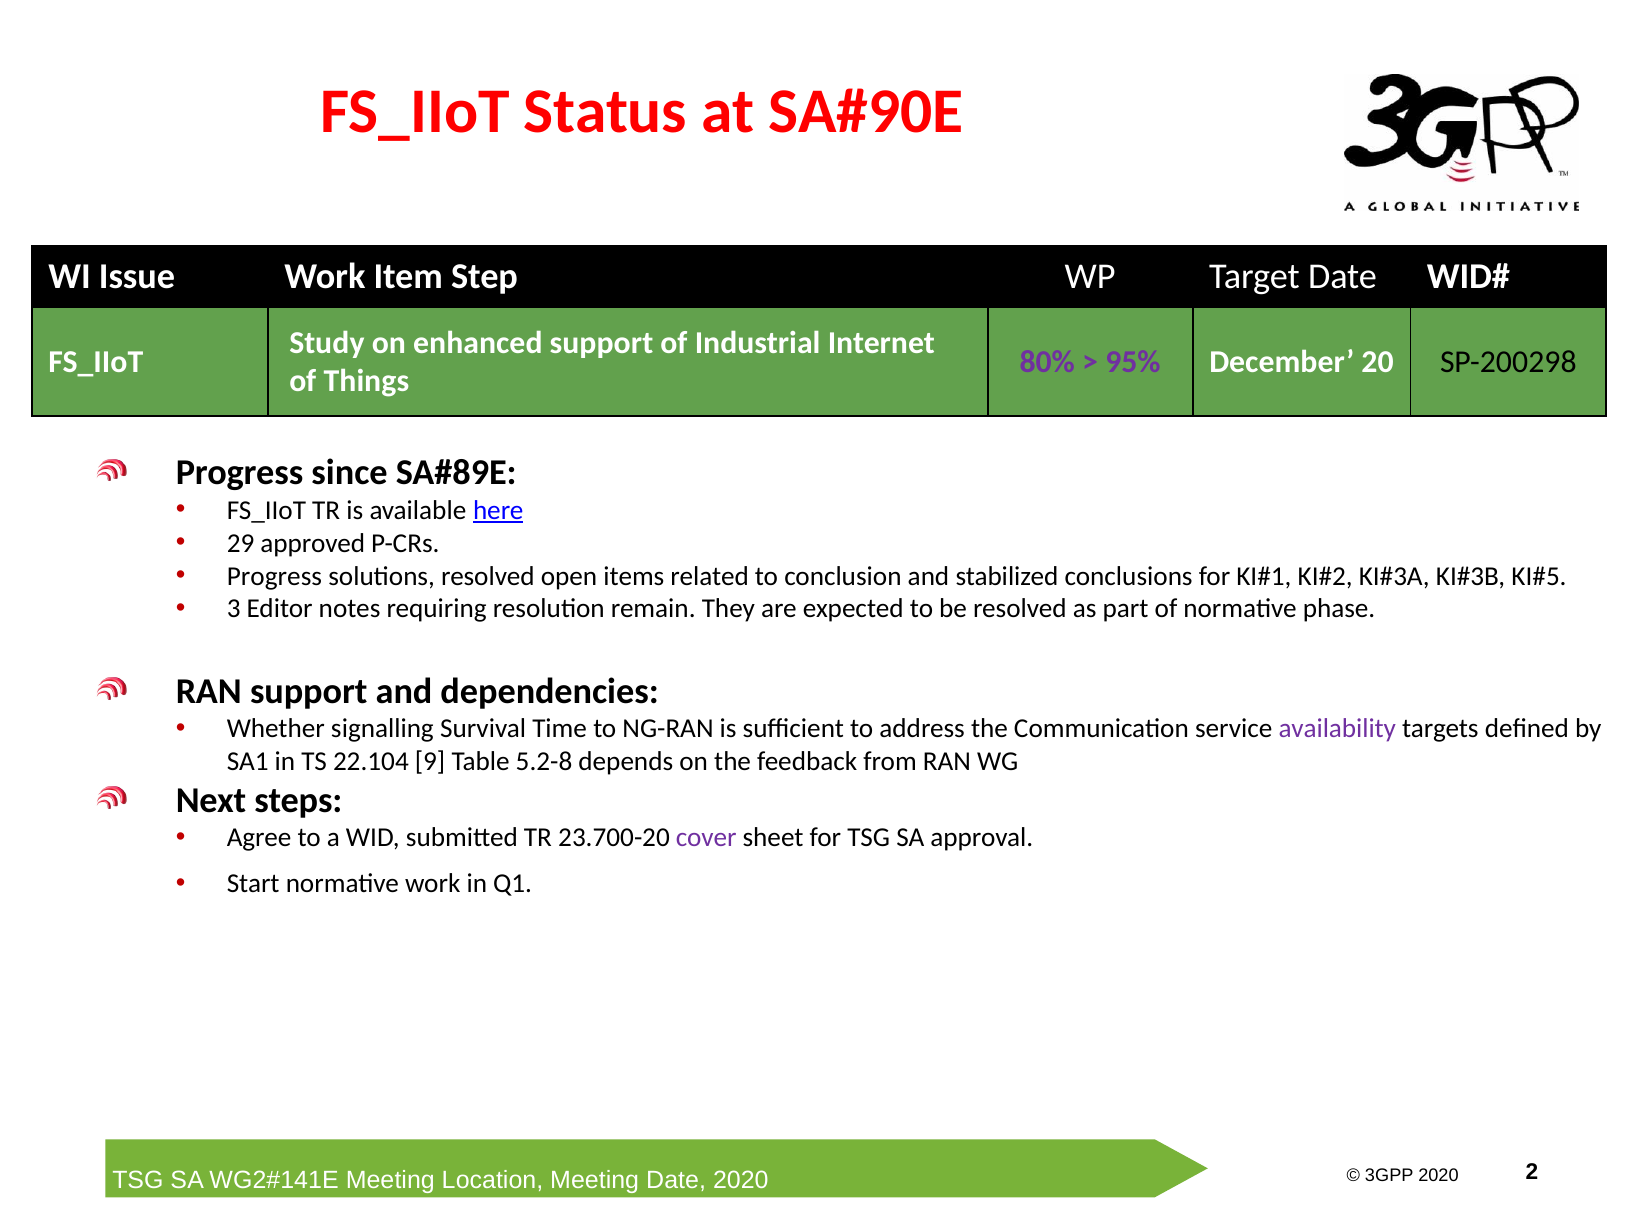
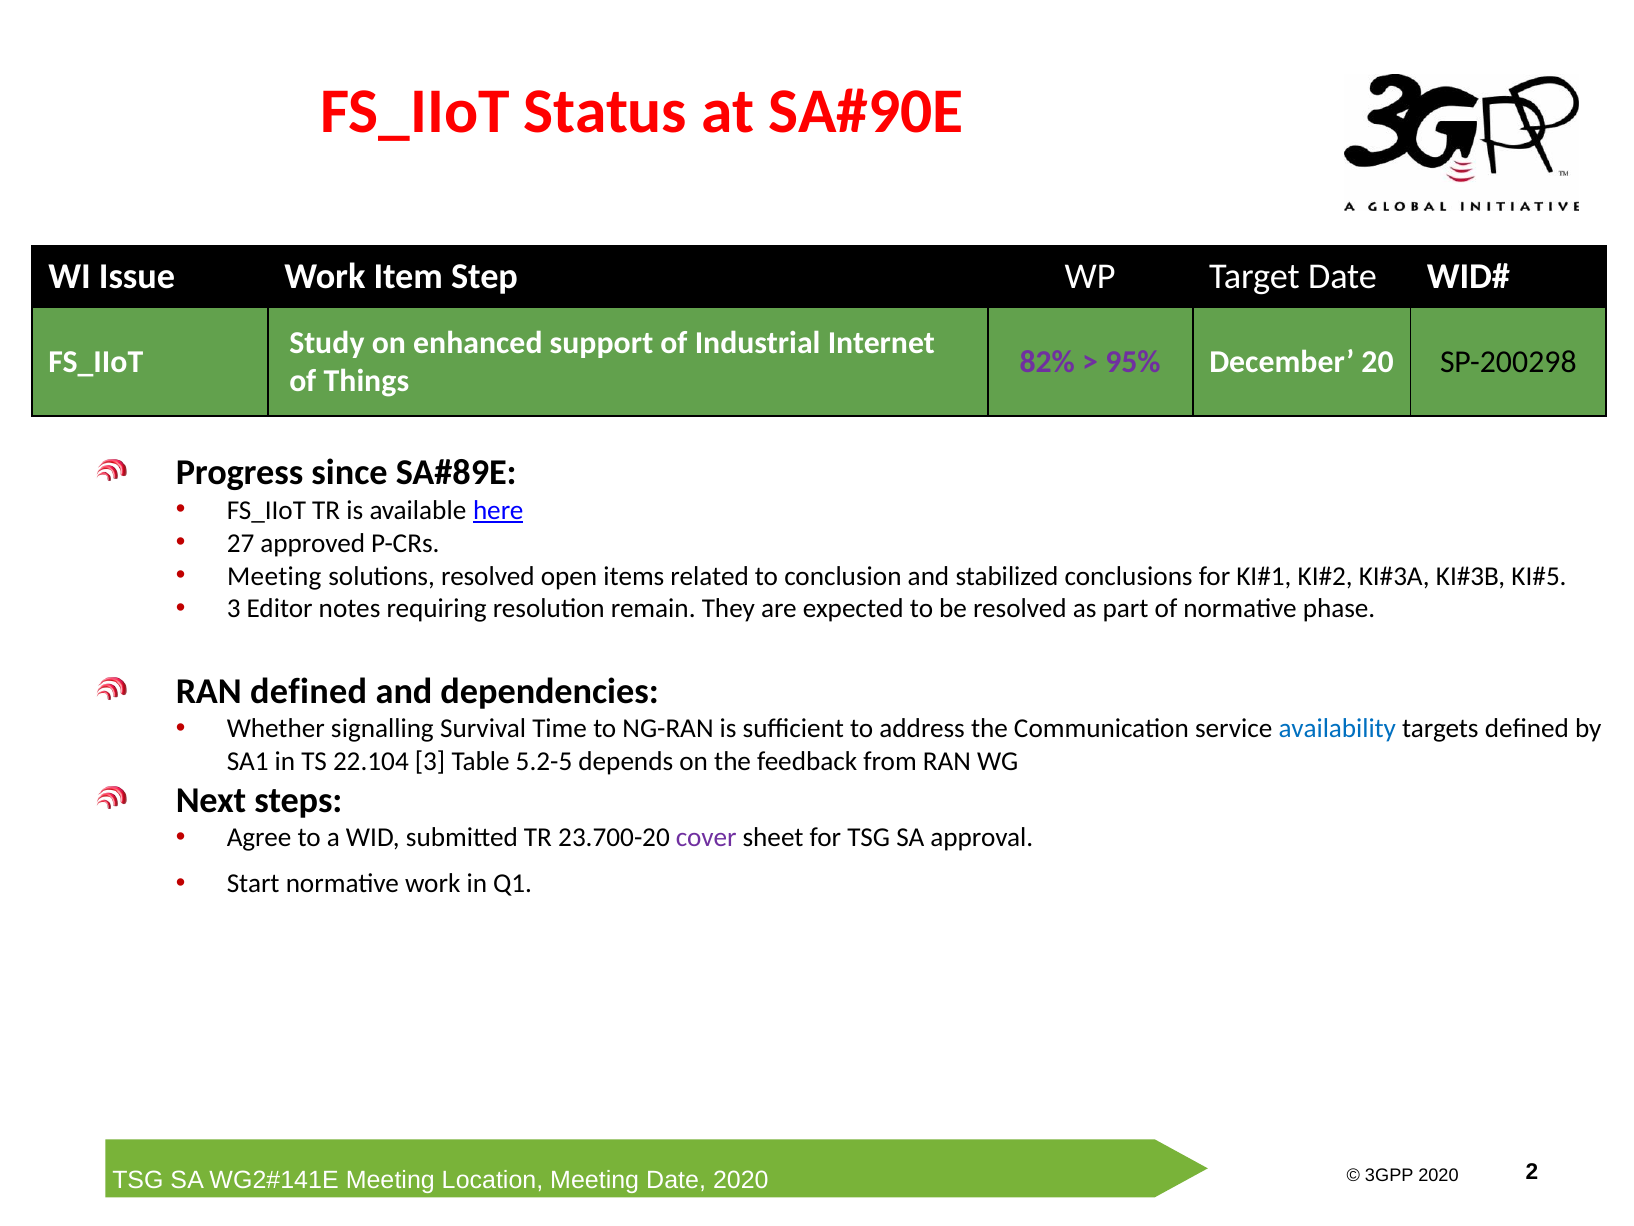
80%: 80% -> 82% (1047, 362)
29: 29 -> 27 (241, 543)
Progress: Progress -> Meeting (274, 576)
RAN support: support -> defined (309, 691)
availability colour: purple -> blue (1337, 728)
22.104 9: 9 -> 3 (430, 761)
5.2-8: 5.2-8 -> 5.2-5 (544, 761)
